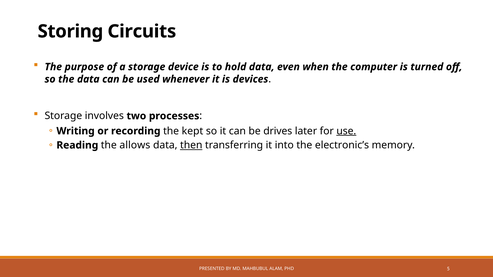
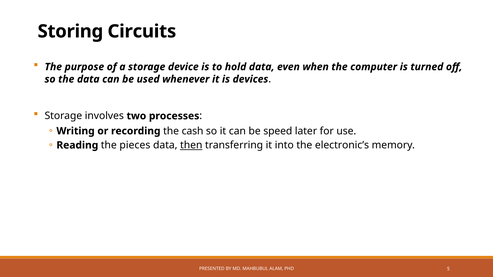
kept: kept -> cash (193, 131)
drives: drives -> speed (278, 131)
use underline: present -> none (346, 131)
allows: allows -> pieces (135, 145)
